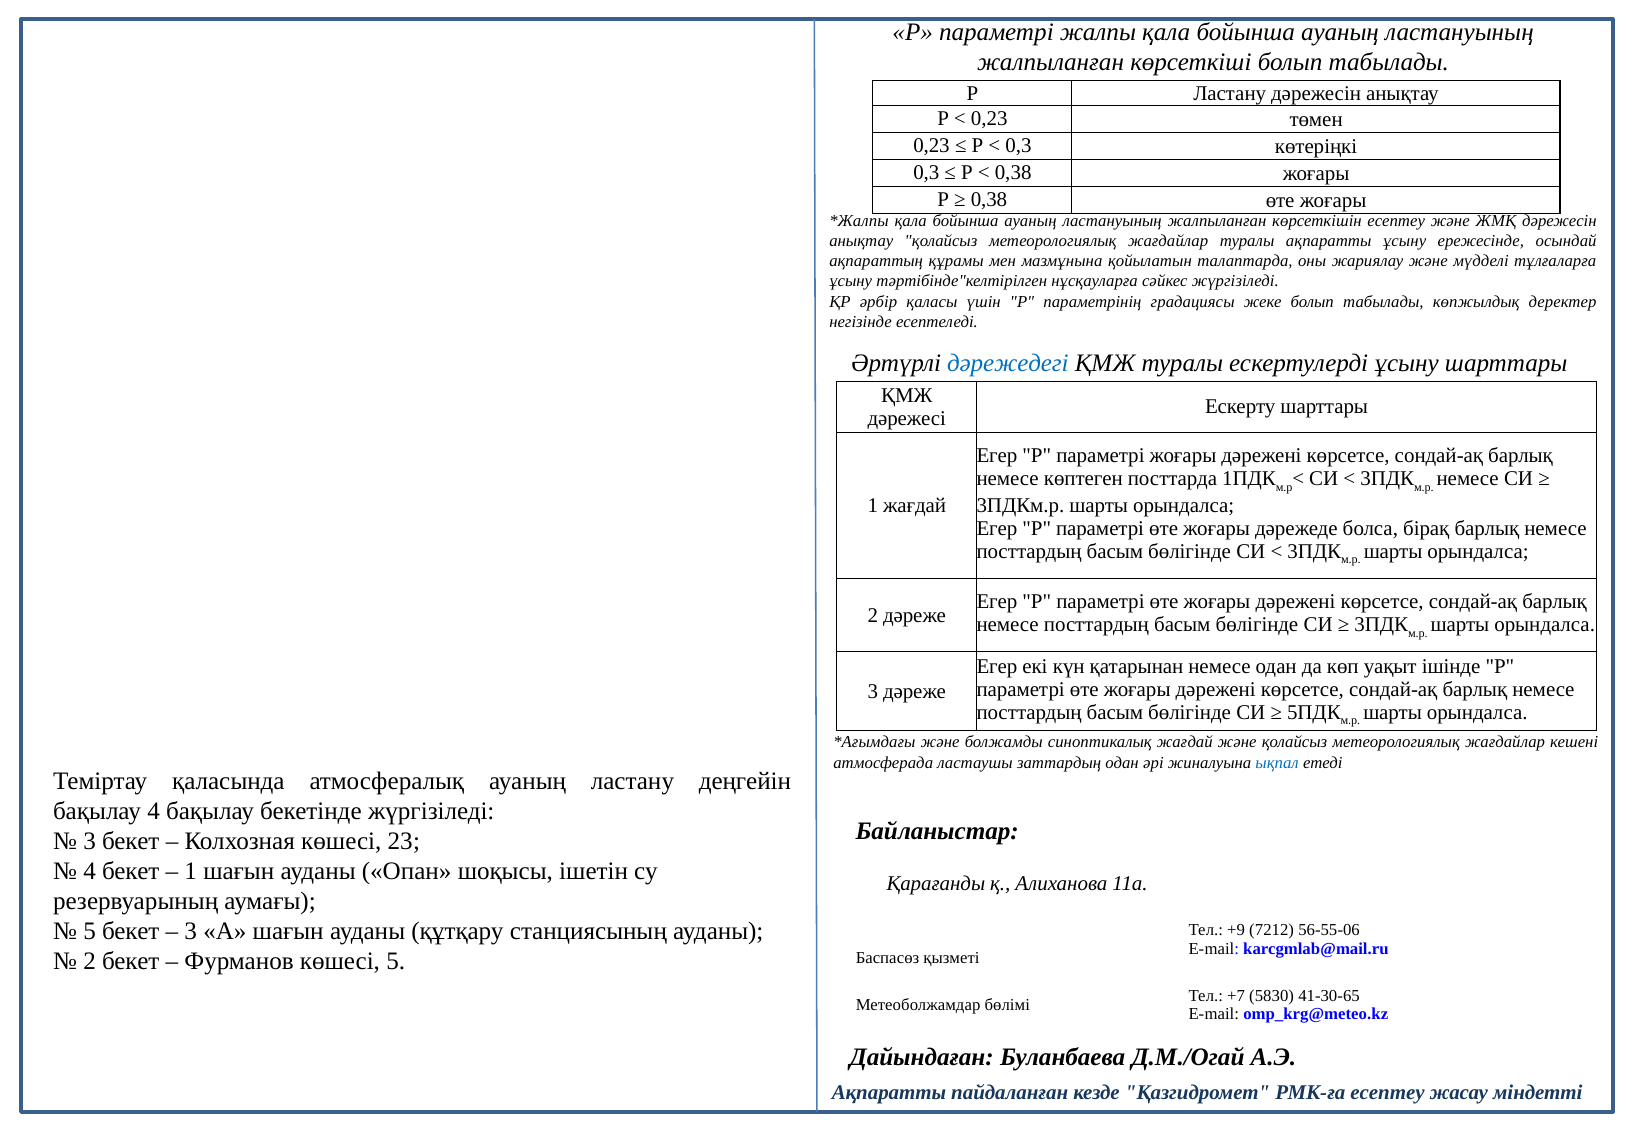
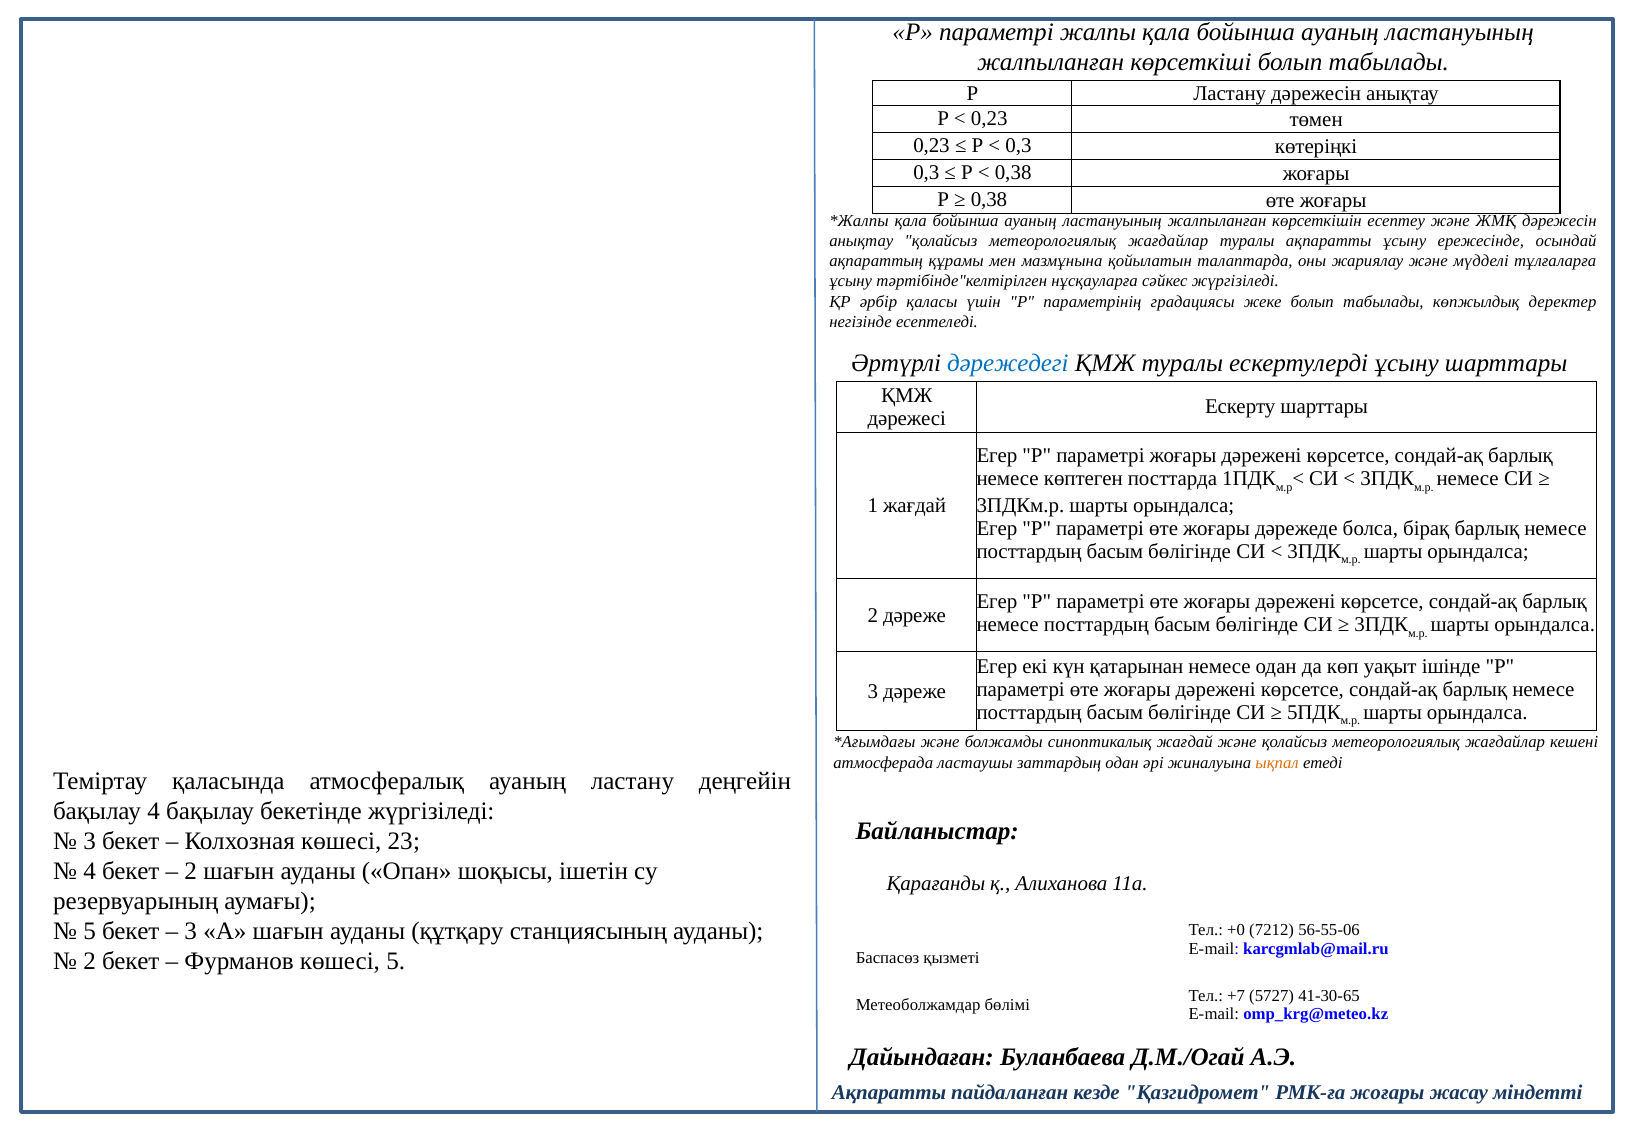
ықпал colour: blue -> orange (1277, 763)
1: 1 -> 2 (191, 871)
+9: +9 -> +0 (1236, 930)
5830: 5830 -> 5727 (1272, 996)
РМК-ға есептеу: есептеу -> жоғары (1387, 1093)
